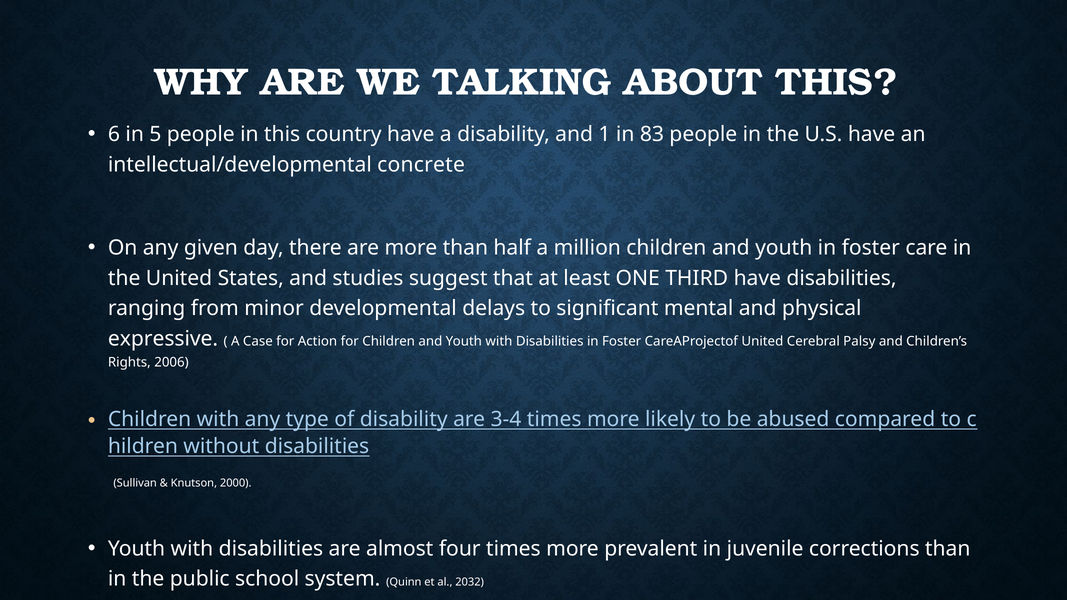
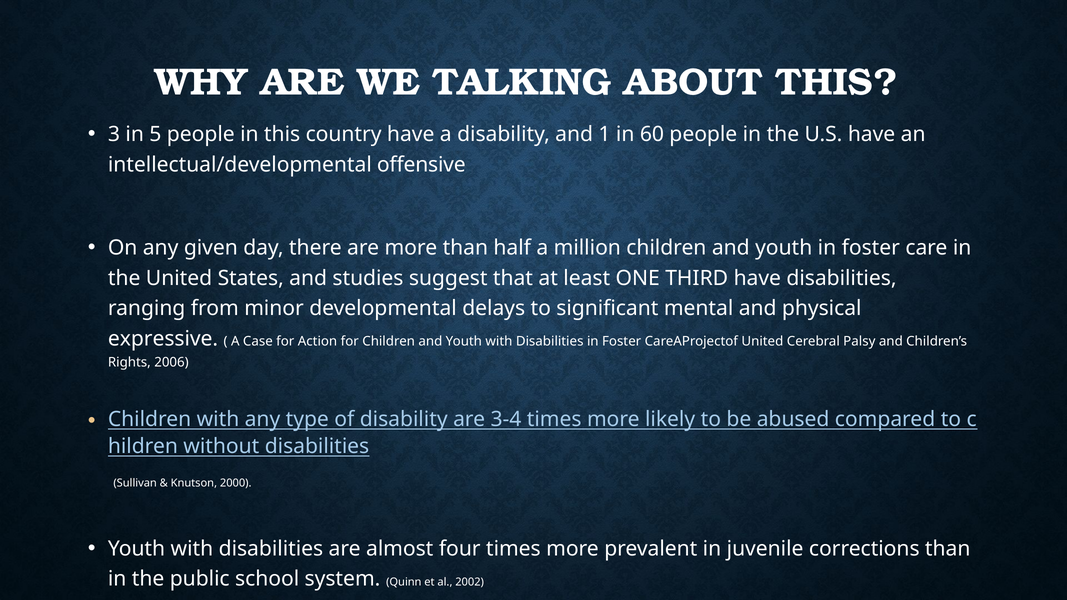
6: 6 -> 3 (114, 135)
83: 83 -> 60 (652, 135)
concrete: concrete -> offensive (421, 165)
2032: 2032 -> 2002 (470, 582)
